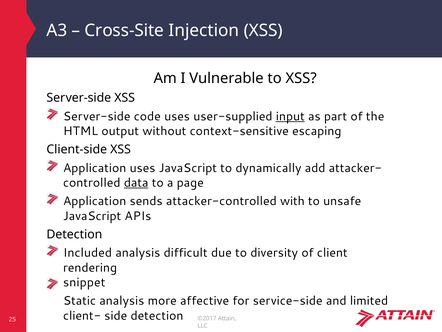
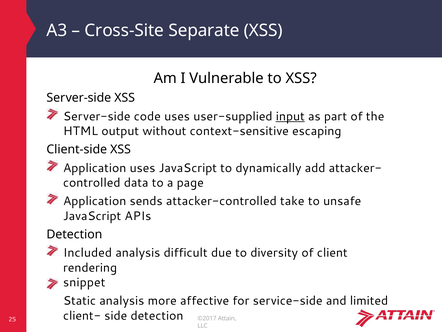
Injection: Injection -> Separate (204, 30)
data underline: present -> none (136, 183)
with: with -> take (292, 201)
